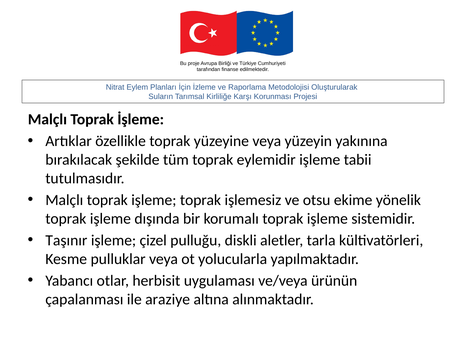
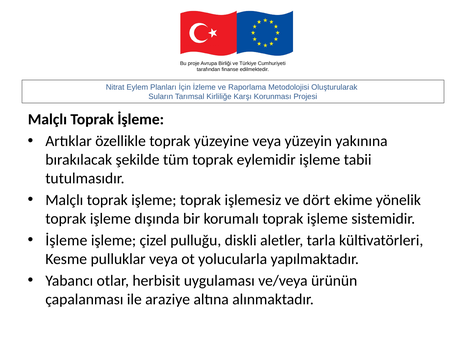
otsu: otsu -> dört (317, 200)
Taşınır: Taşınır -> İşleme (66, 241)
